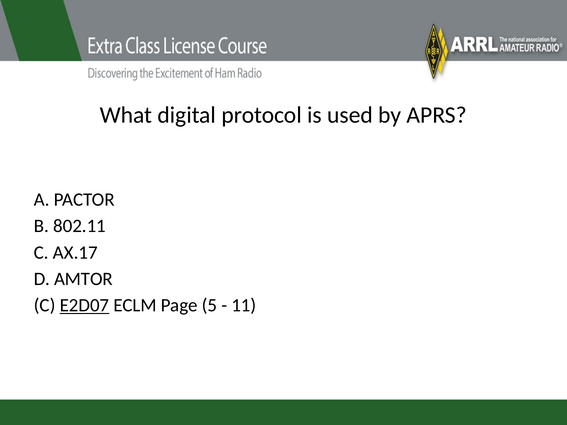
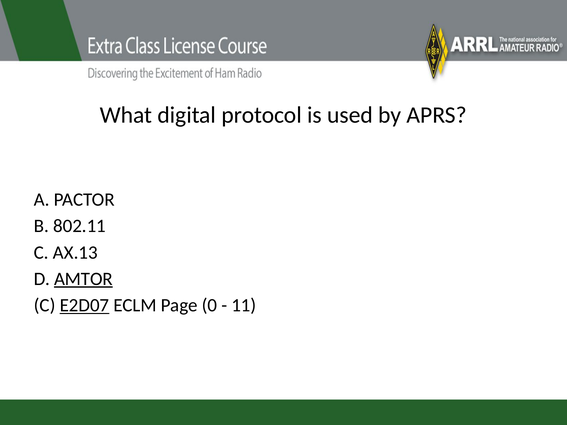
AX.17: AX.17 -> AX.13 (75, 253)
AMTOR underline: none -> present (83, 279)
5: 5 -> 0 (209, 306)
